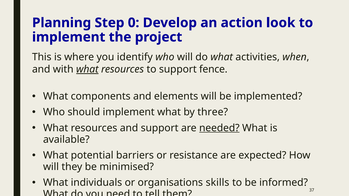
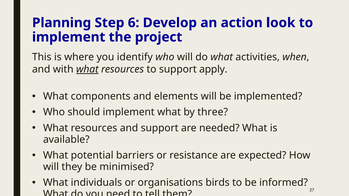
0: 0 -> 6 (134, 23)
fence: fence -> apply (213, 69)
needed underline: present -> none (219, 128)
skills: skills -> birds (218, 183)
